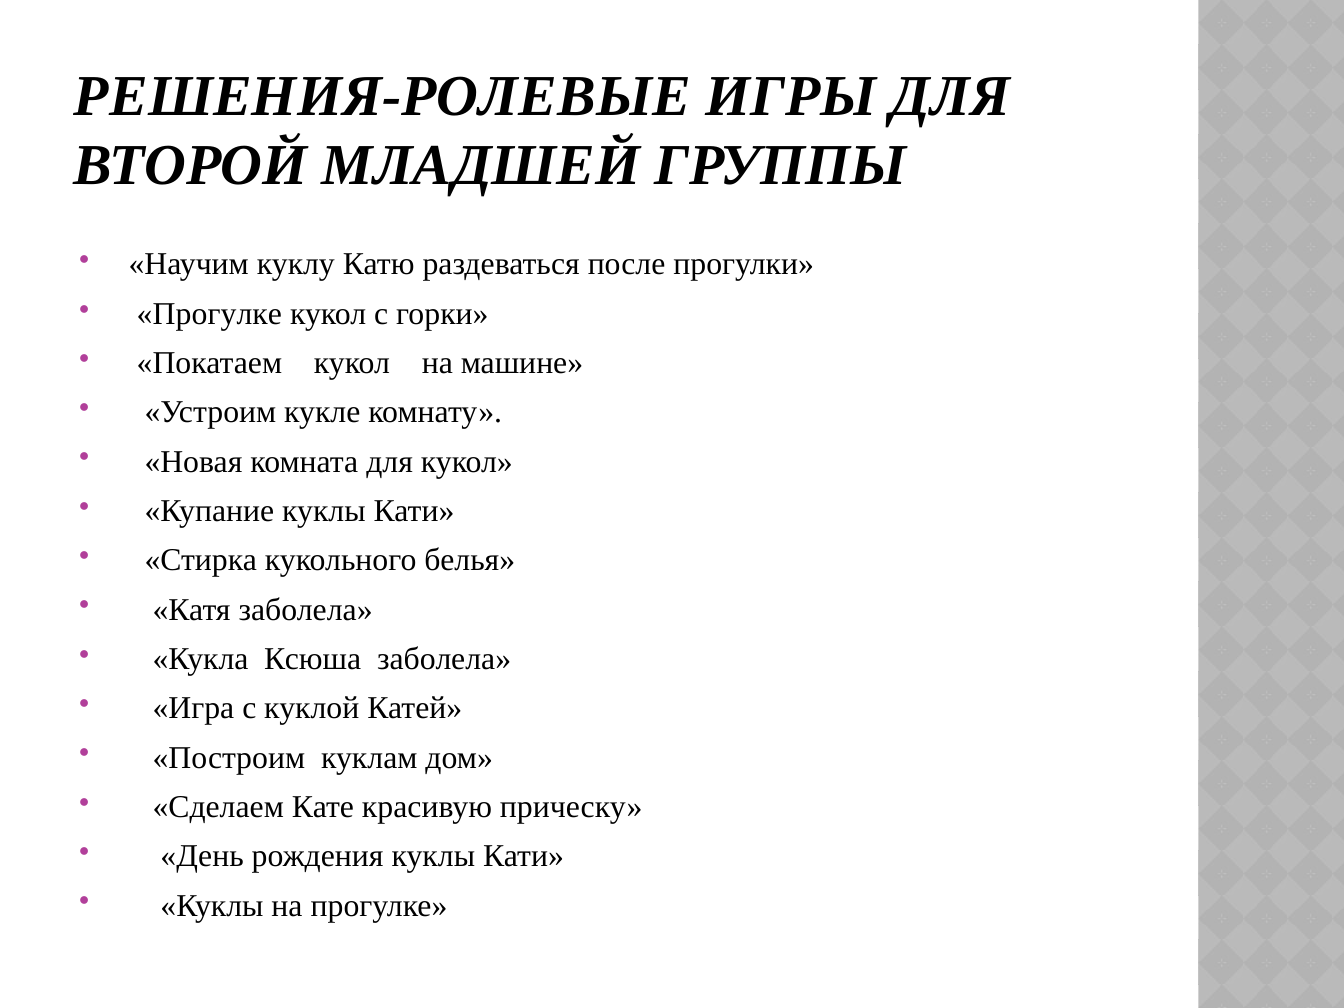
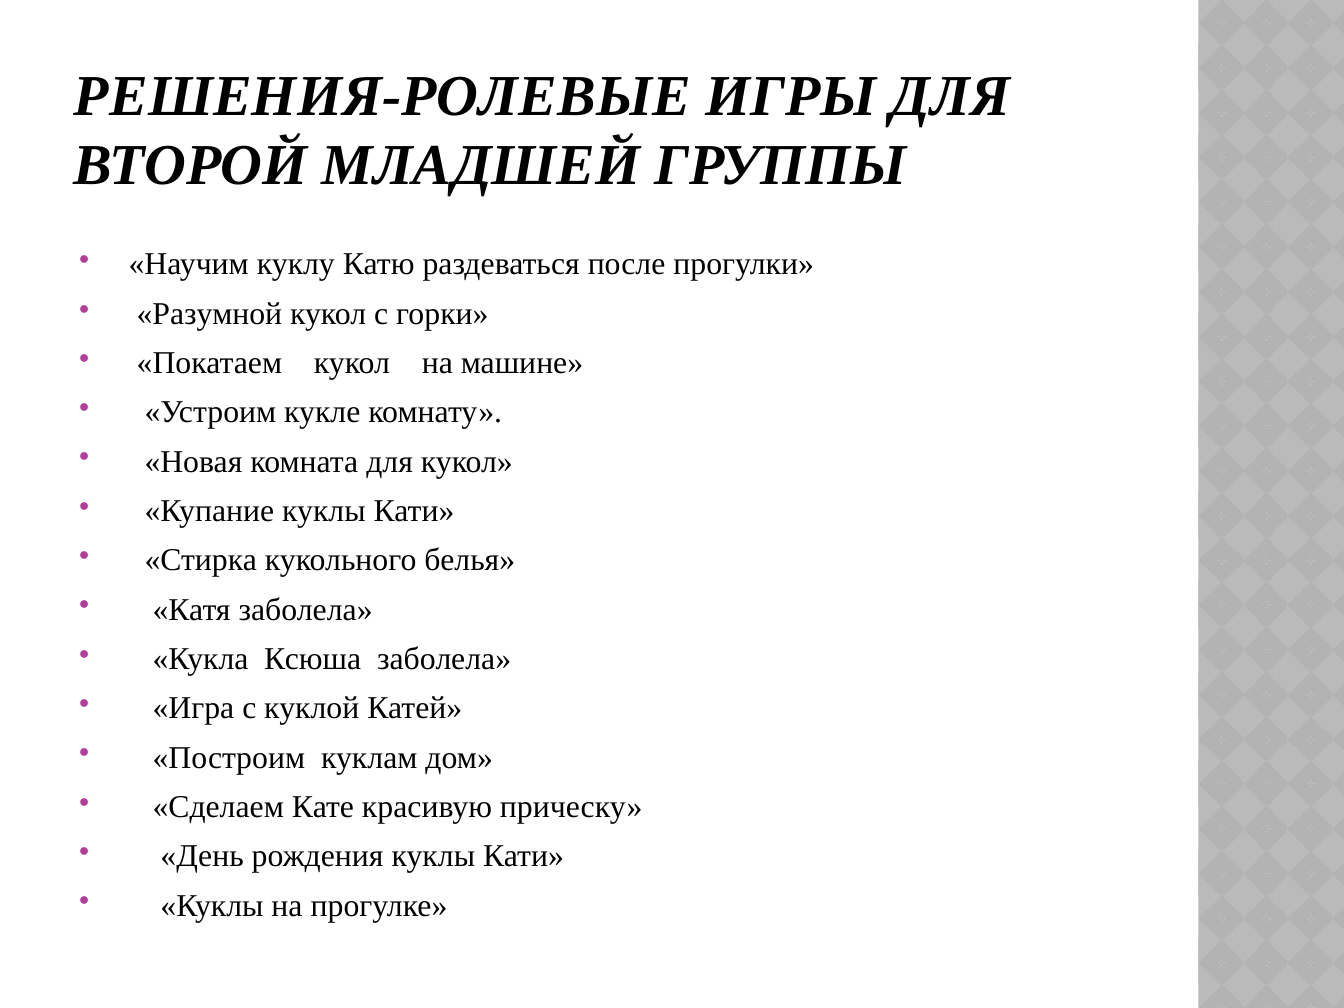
Прогулке: Прогулке -> Разумной (209, 314)
